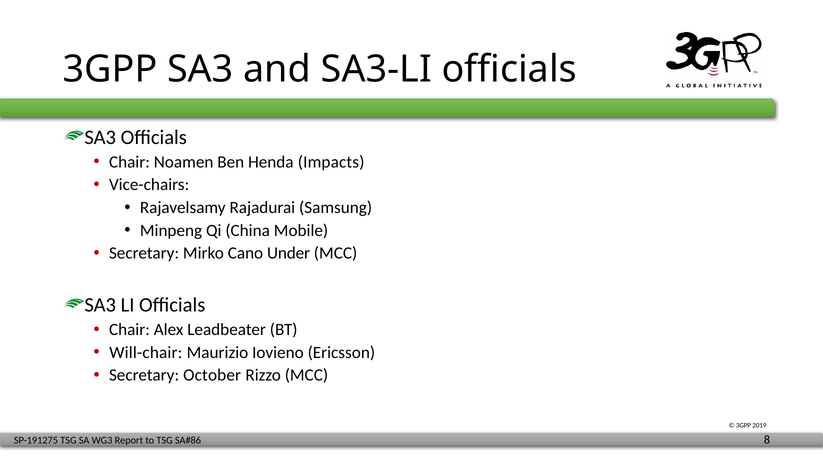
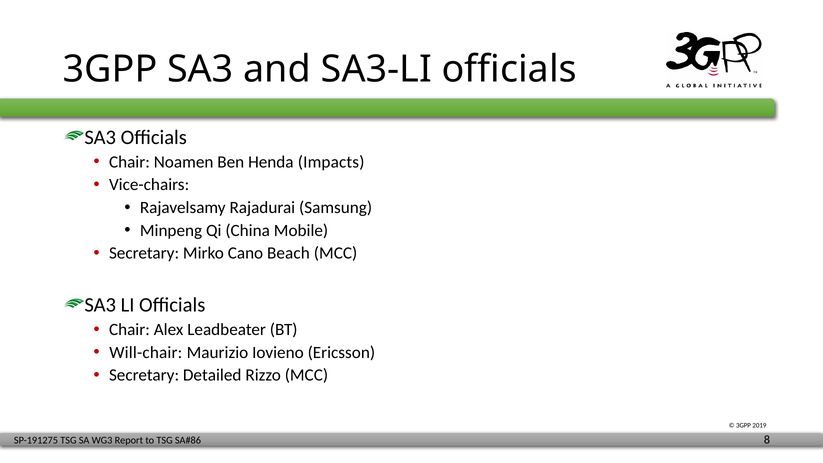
Under: Under -> Beach (288, 253)
October: October -> Detailed (212, 375)
